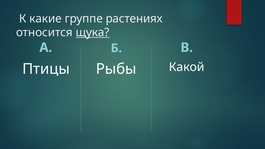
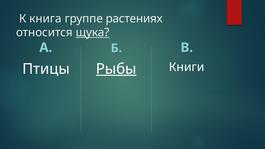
какие: какие -> книга (45, 19)
Какой: Какой -> Книги (187, 67)
Рыбы underline: none -> present (116, 69)
